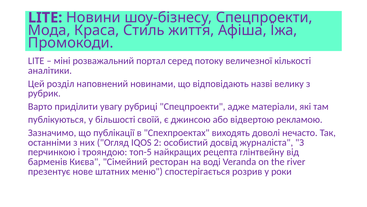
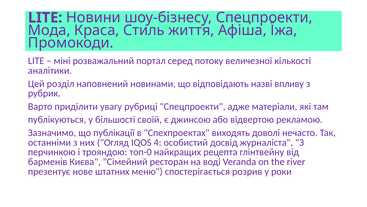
велику: велику -> впливу (289, 84)
2: 2 -> 4 (158, 142)
топ-5: топ-5 -> топ-0 (141, 152)
